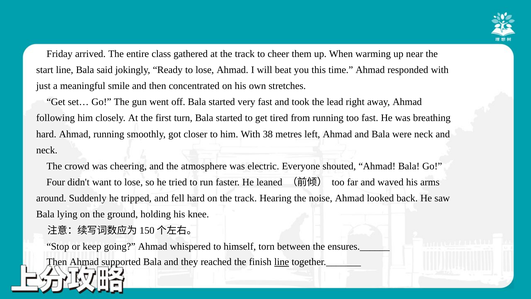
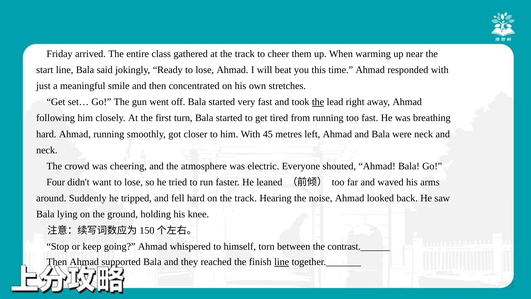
the underline: none -> present (318, 102)
38: 38 -> 45 (268, 134)
ensures.______: ensures.______ -> contrast.______ (359, 246)
